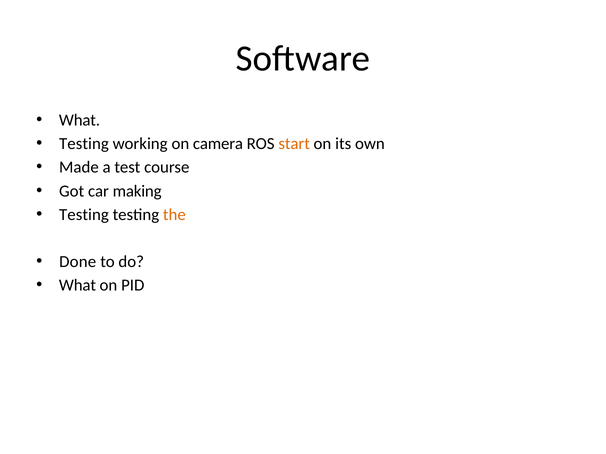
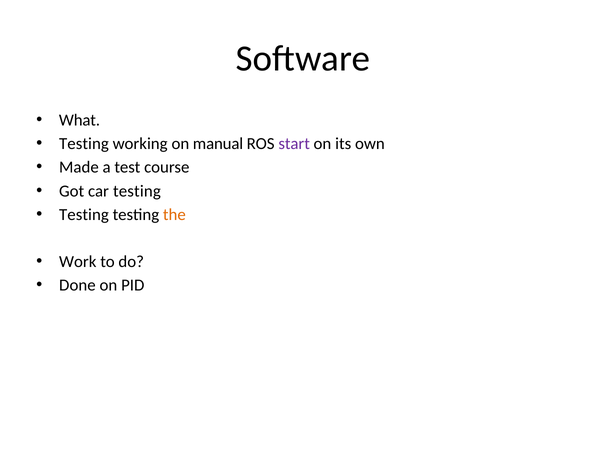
camera: camera -> manual (218, 144)
start colour: orange -> purple (294, 144)
car making: making -> testing (137, 191)
Done: Done -> Work (78, 262)
What: What -> Done (77, 286)
